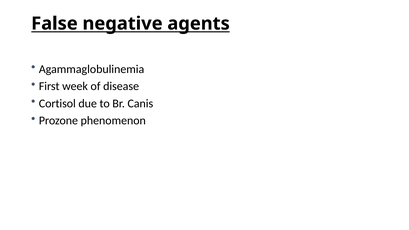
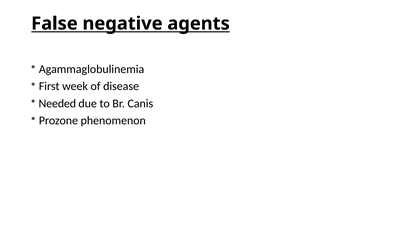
Cortisol: Cortisol -> Needed (57, 103)
